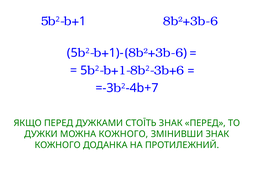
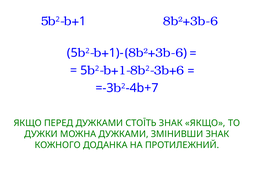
ЗНАК ПЕРЕД: ПЕРЕД -> ЯКЩО (205, 123)
МОЖНА КОЖНОГО: КОЖНОГО -> ДУЖКАМИ (124, 134)
